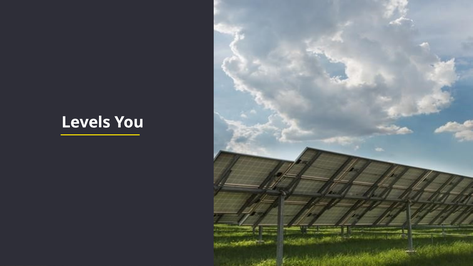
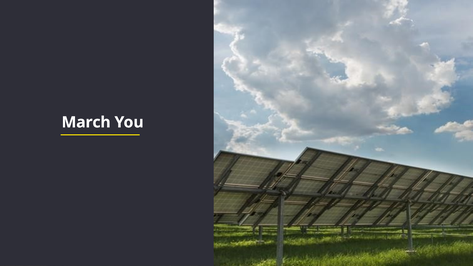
Levels: Levels -> March (86, 122)
